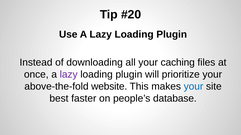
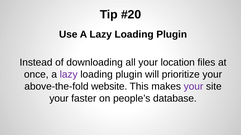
caching: caching -> location (178, 63)
your colour: blue -> purple (193, 87)
best: best -> your (59, 99)
